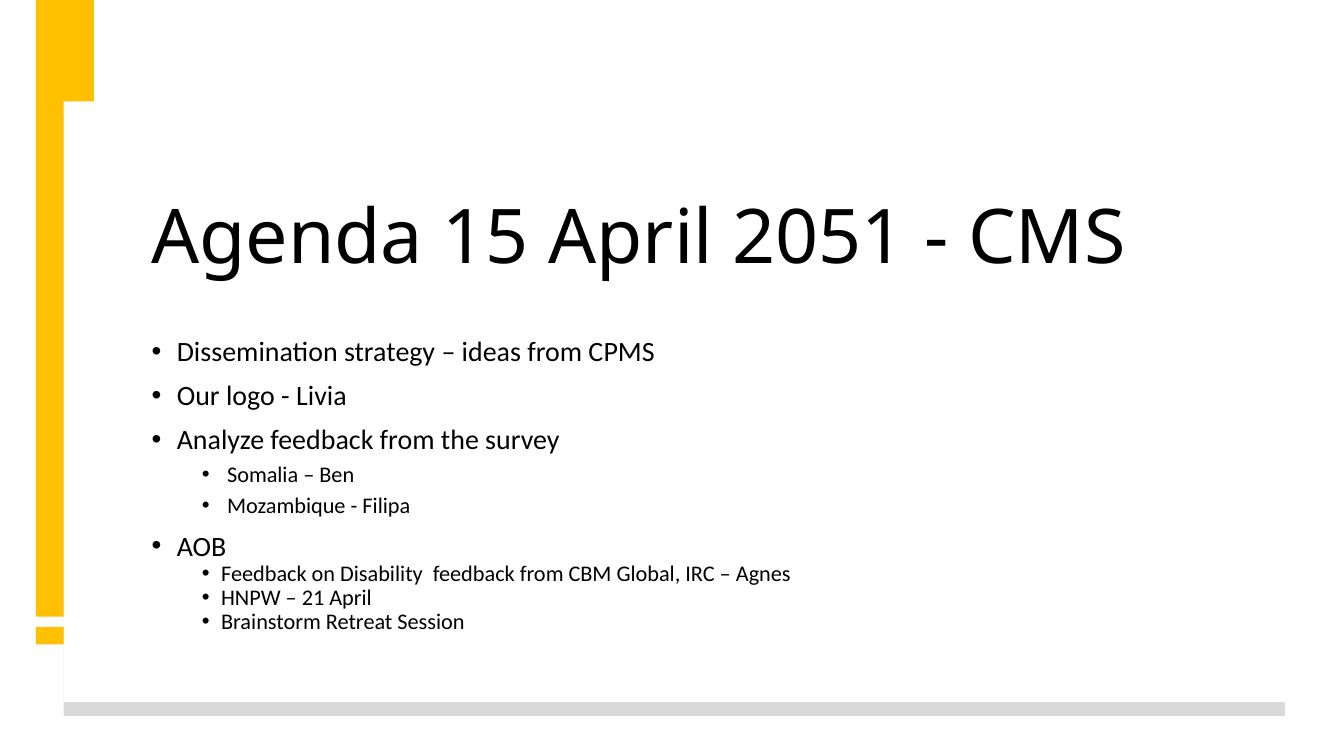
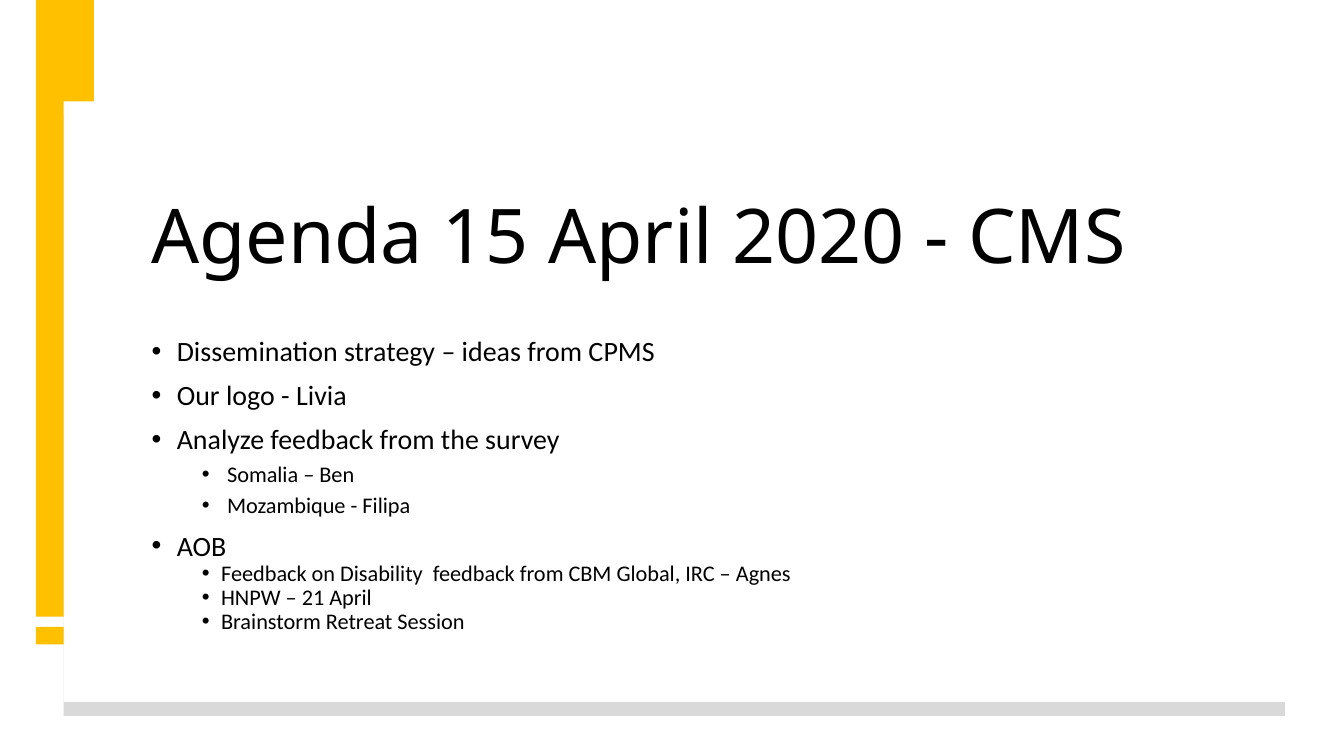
2051: 2051 -> 2020 (819, 238)
